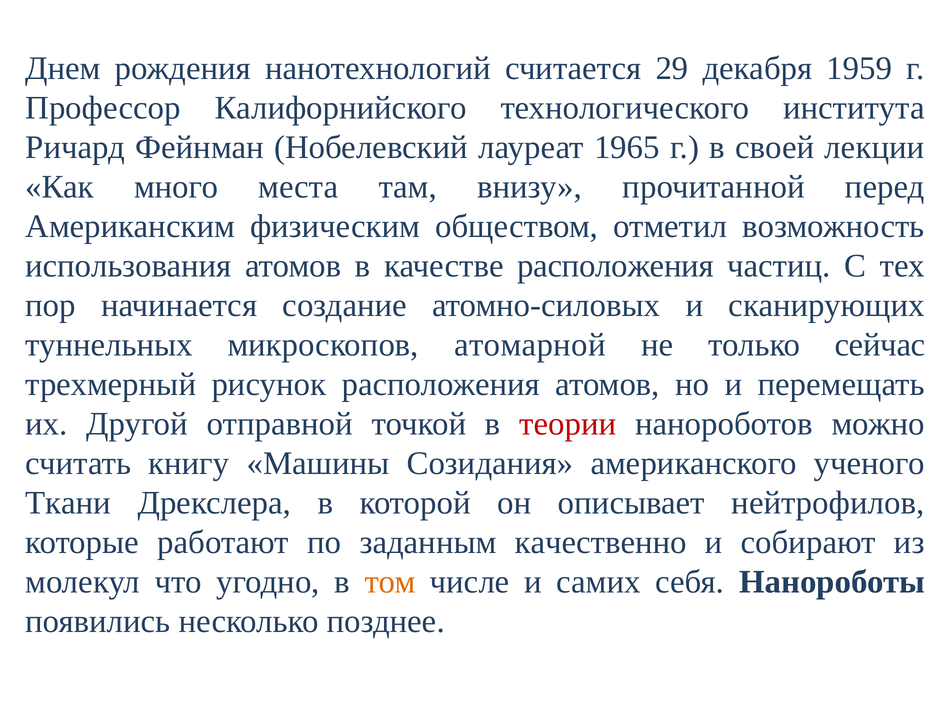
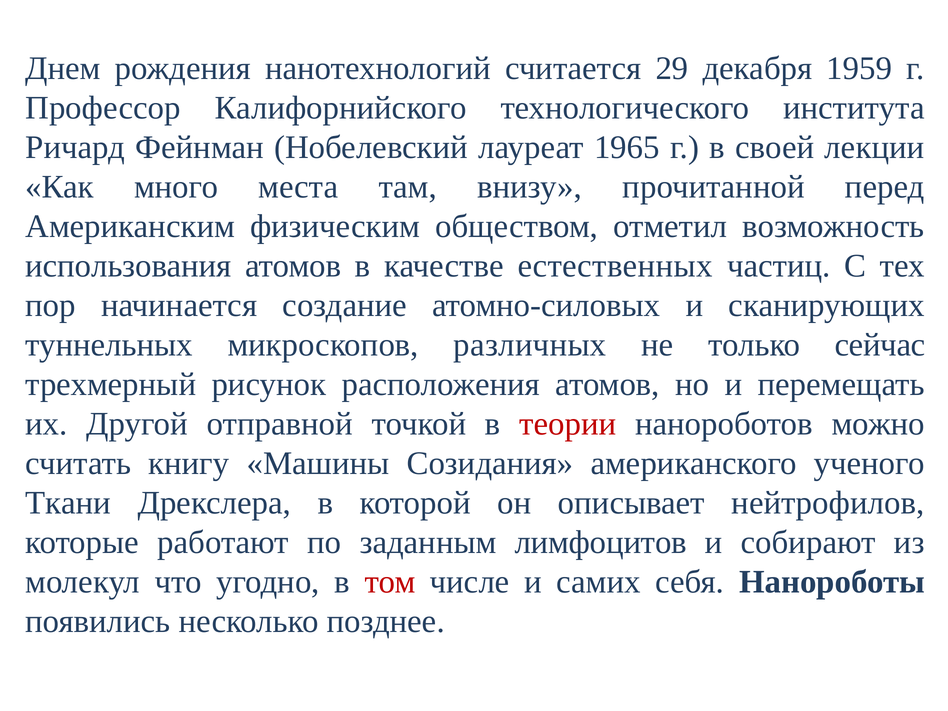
качестве расположения: расположения -> естественных (615, 266)
атомарной: атомарной -> различных (530, 345)
качественно: качественно -> лимфоцитов (601, 542)
том colour: orange -> red (390, 582)
